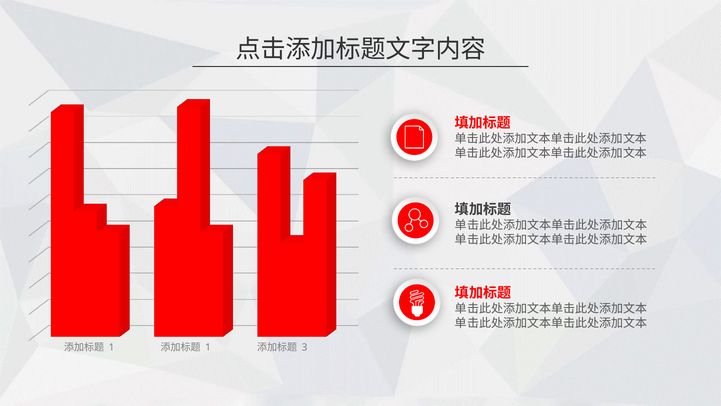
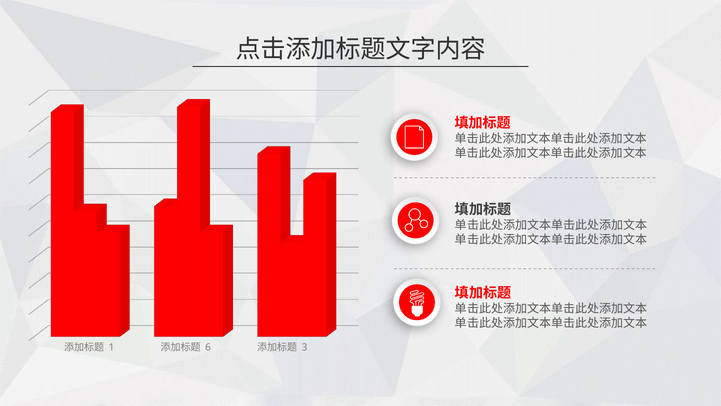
1: 1 -> 6 (208, 347)
